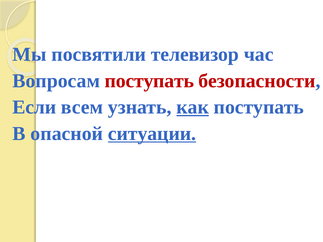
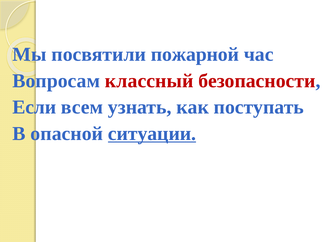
телевизор: телевизор -> пожарной (195, 55)
Вопросам поступать: поступать -> классный (149, 81)
как underline: present -> none (193, 107)
